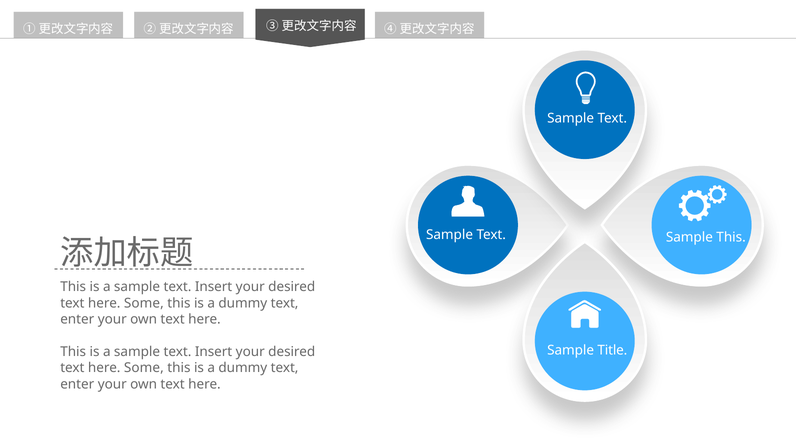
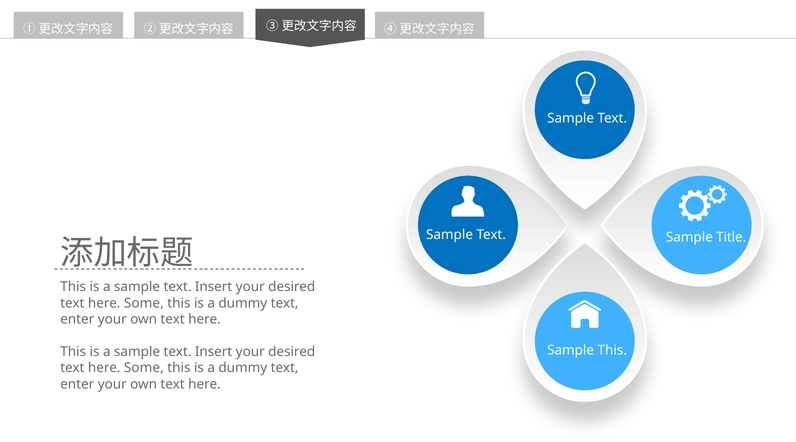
Sample This: This -> Title (731, 237)
Sample Title: Title -> This (612, 351)
